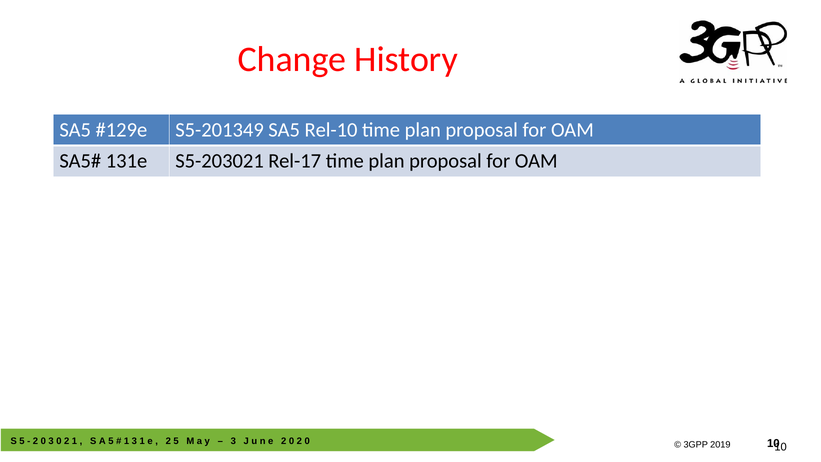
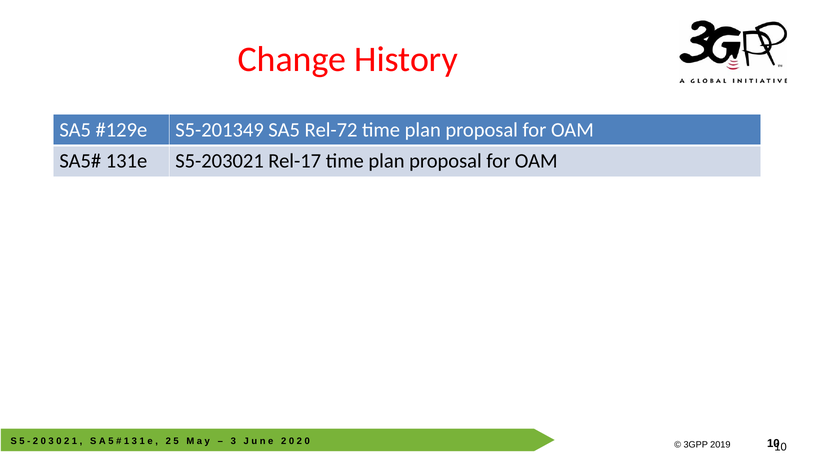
Rel-10: Rel-10 -> Rel-72 (331, 130)
